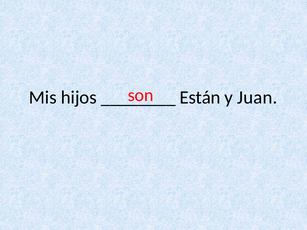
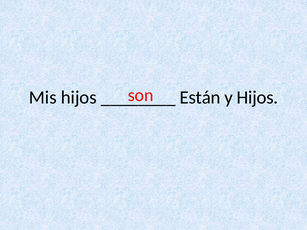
y Juan: Juan -> Hijos (257, 98)
